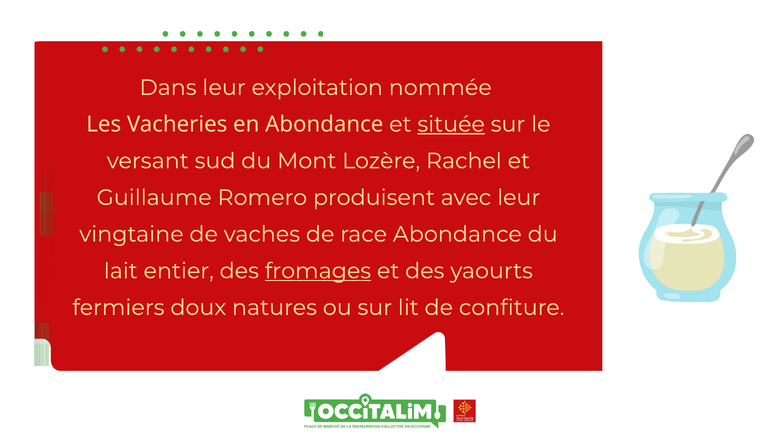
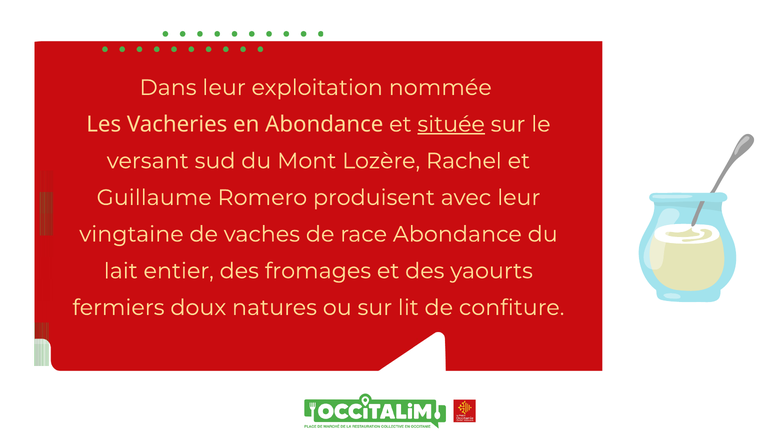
fromages underline: present -> none (318, 271)
